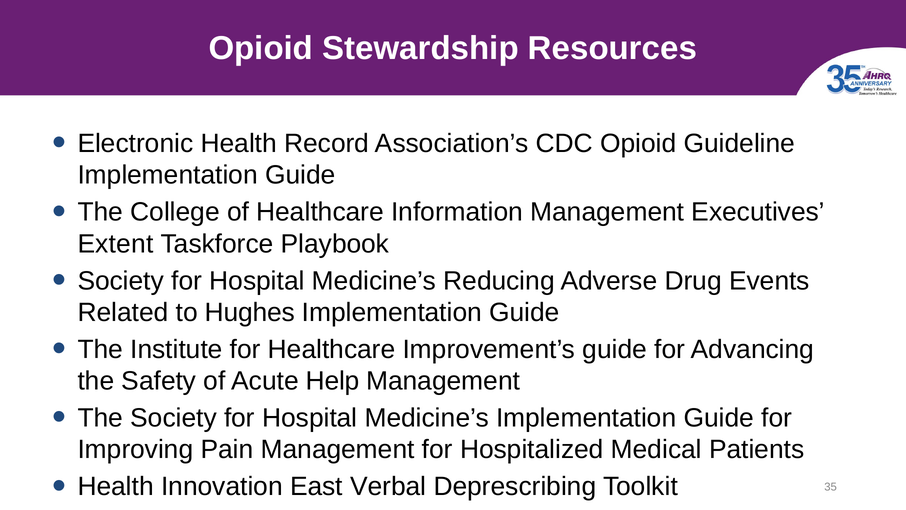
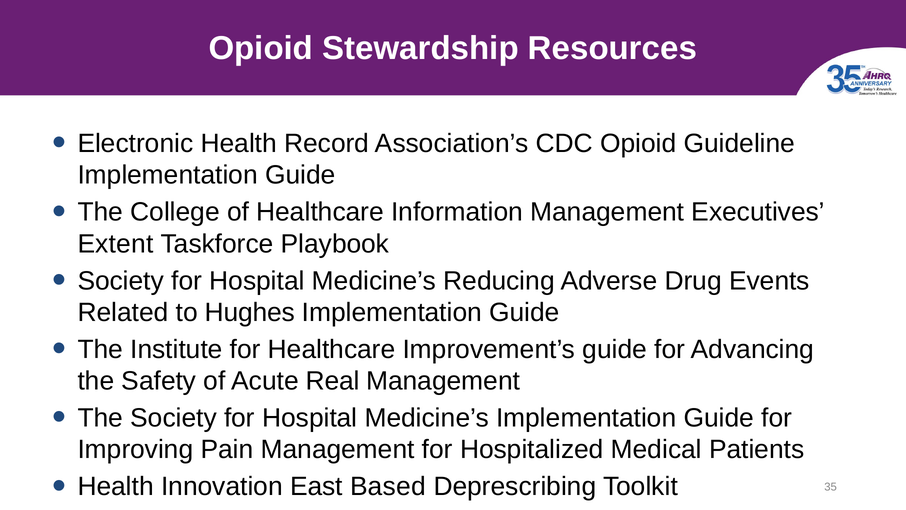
Help: Help -> Real (333, 381)
Verbal: Verbal -> Based (388, 486)
